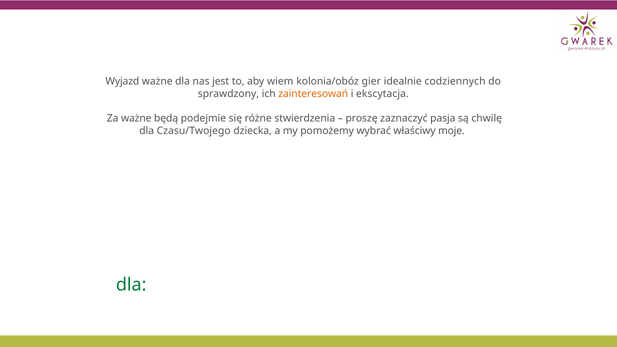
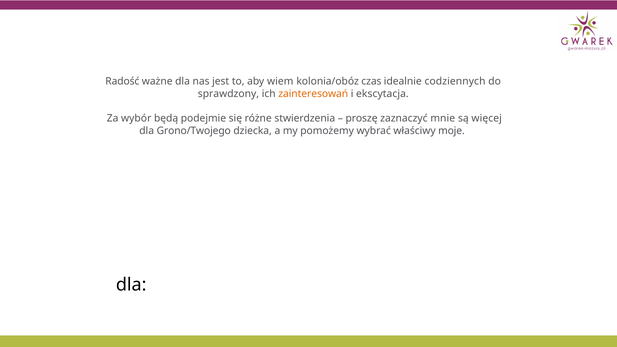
Wyjazd: Wyjazd -> Radość (122, 82)
gier: gier -> czas (371, 82)
Za ważne: ważne -> wybór (136, 119)
pasja: pasja -> mnie (443, 119)
chwilę: chwilę -> więcej (487, 119)
Czasu/Twojego: Czasu/Twojego -> Grono/Twojego (194, 131)
dla colour: green -> black (131, 285)
